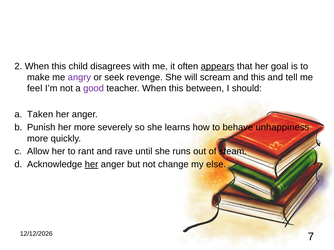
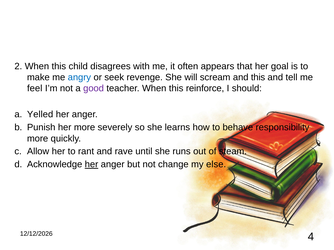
appears underline: present -> none (218, 66)
angry colour: purple -> blue (79, 77)
between: between -> reinforce (205, 89)
Taken: Taken -> Yelled (40, 115)
unhappiness: unhappiness -> responsibility (282, 128)
7: 7 -> 4 (311, 237)
